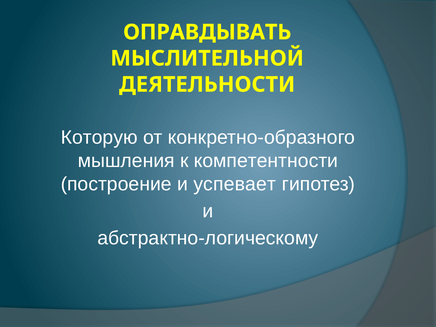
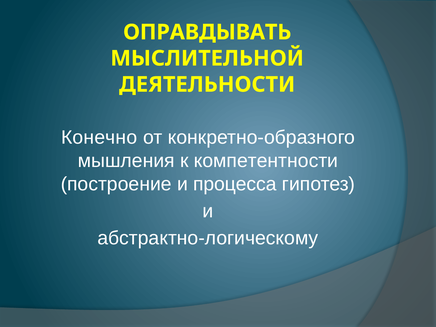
Которую: Которую -> Конечно (99, 137)
успевает: успевает -> процесса (235, 184)
